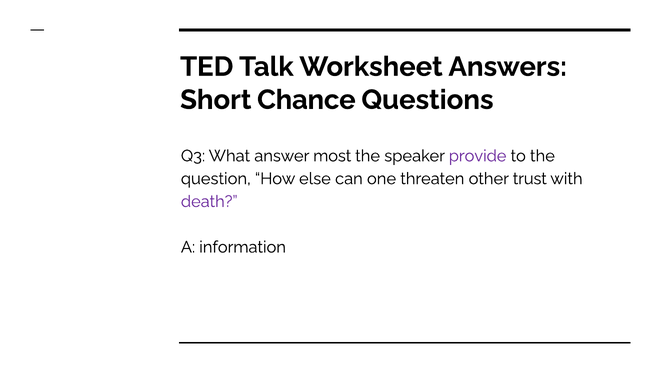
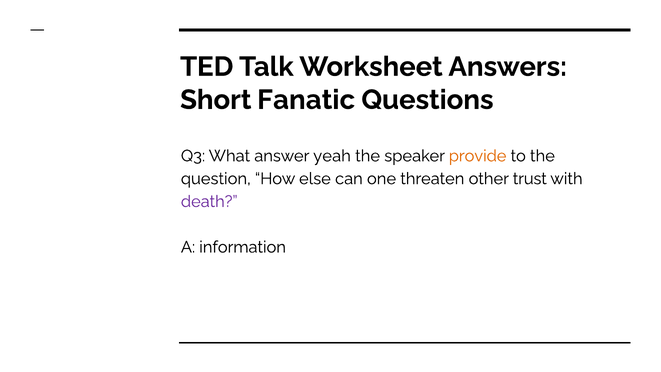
Chance: Chance -> Fanatic (306, 100)
most: most -> yeah (332, 156)
provide colour: purple -> orange (478, 156)
